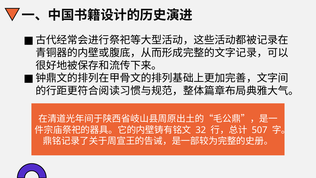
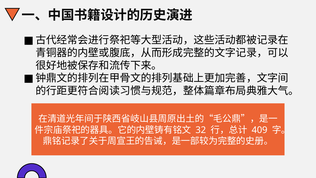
507: 507 -> 409 (260, 130)
